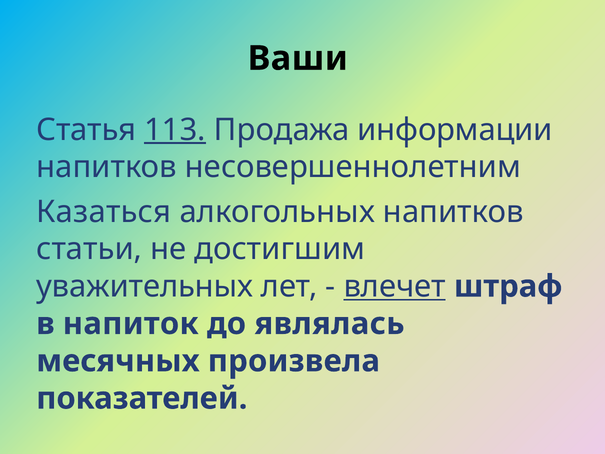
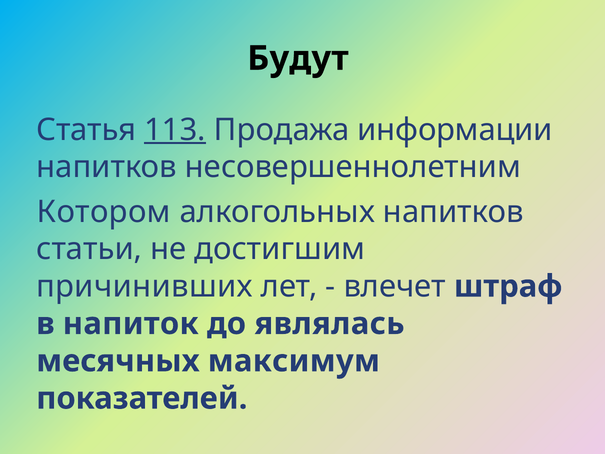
Ваши: Ваши -> Будут (298, 58)
Казаться: Казаться -> Котором (104, 212)
уважительных: уважительных -> причинивших (144, 286)
влечет underline: present -> none (395, 286)
произвела: произвела -> максимум (294, 361)
